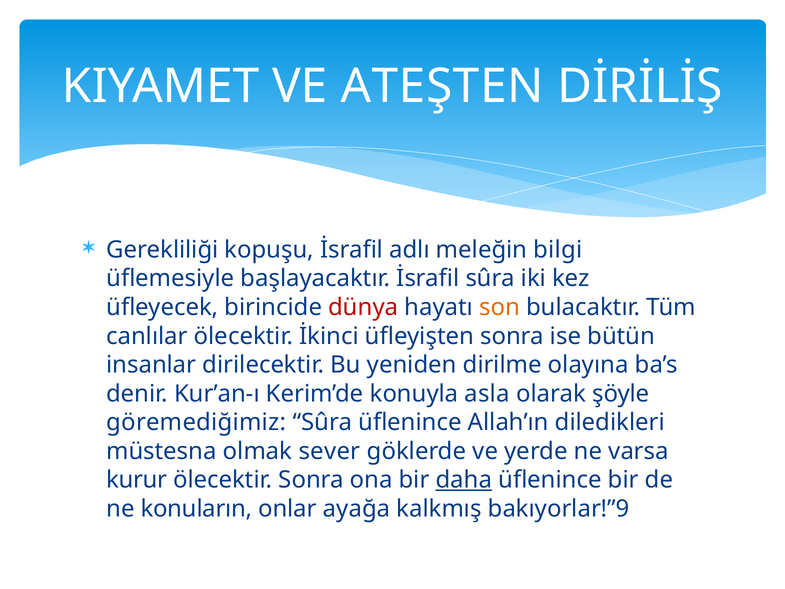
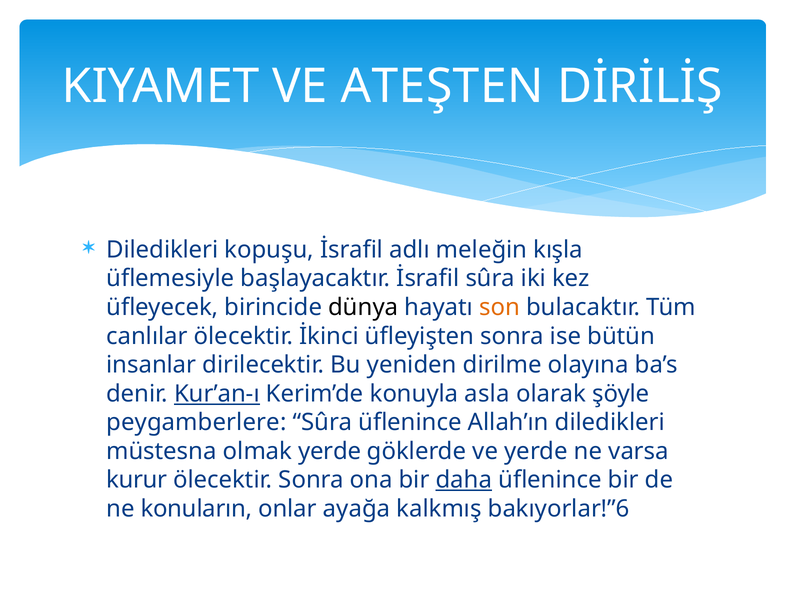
Gerekliliği: Gerekliliği -> Diledikleri (162, 250)
bilgi: bilgi -> kışla (558, 250)
dünya colour: red -> black (363, 307)
Kur’an-ı underline: none -> present (217, 394)
göremediğimiz: göremediğimiz -> peygamberlere (196, 422)
olmak sever: sever -> yerde (330, 451)
bakıyorlar!”9: bakıyorlar!”9 -> bakıyorlar!”6 (559, 509)
